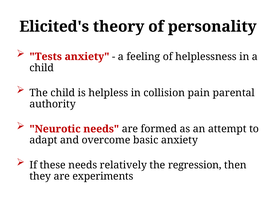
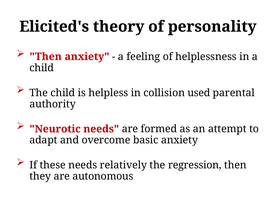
Tests: Tests -> Then (46, 57)
pain: pain -> used (199, 93)
experiments: experiments -> autonomous (103, 176)
